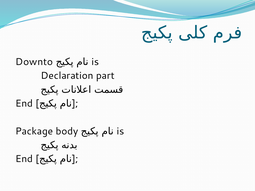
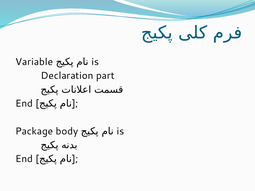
Downto: Downto -> Variable (34, 62)
